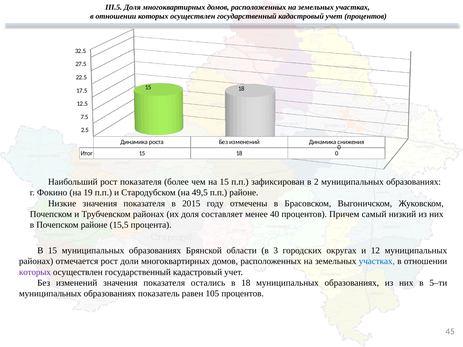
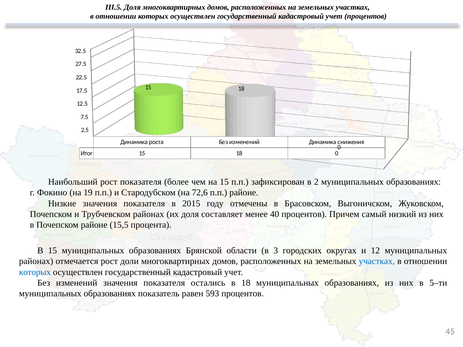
49,5: 49,5 -> 72,6 (200, 193)
которых colour: purple -> blue (35, 272)
105: 105 -> 593 (212, 294)
